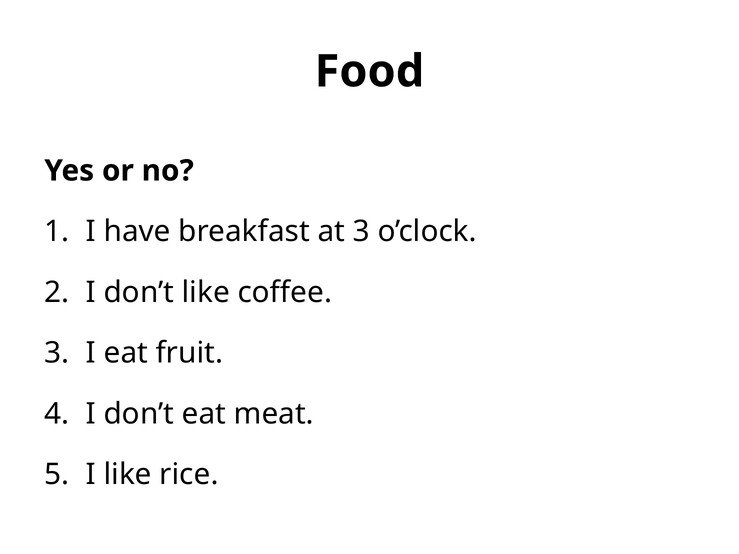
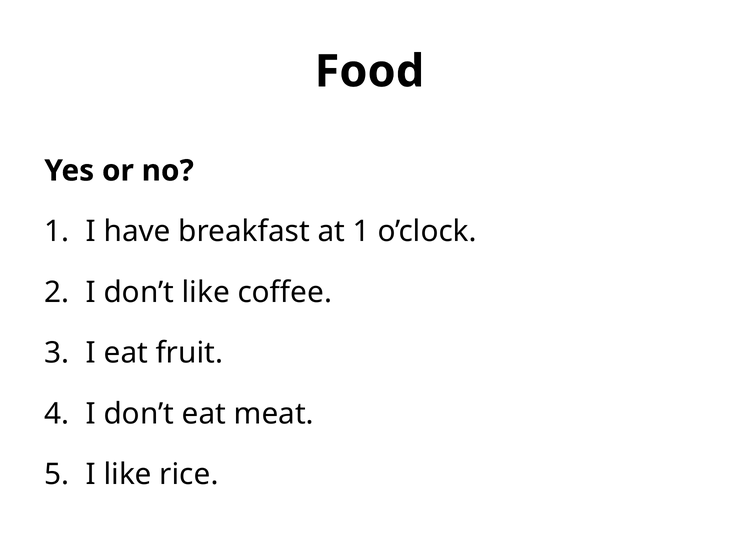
at 3: 3 -> 1 (361, 232)
